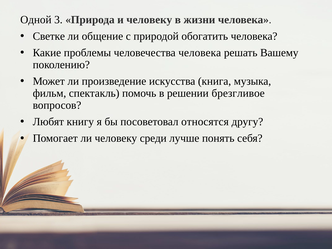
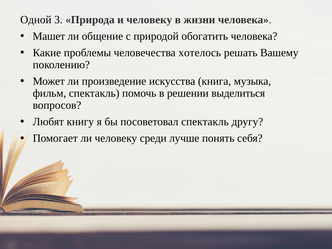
Светке: Светке -> Машет (49, 36)
человечества человека: человека -> хотелось (200, 53)
брезгливое: брезгливое -> выделиться (238, 93)
посоветовал относятся: относятся -> спектакль (205, 122)
